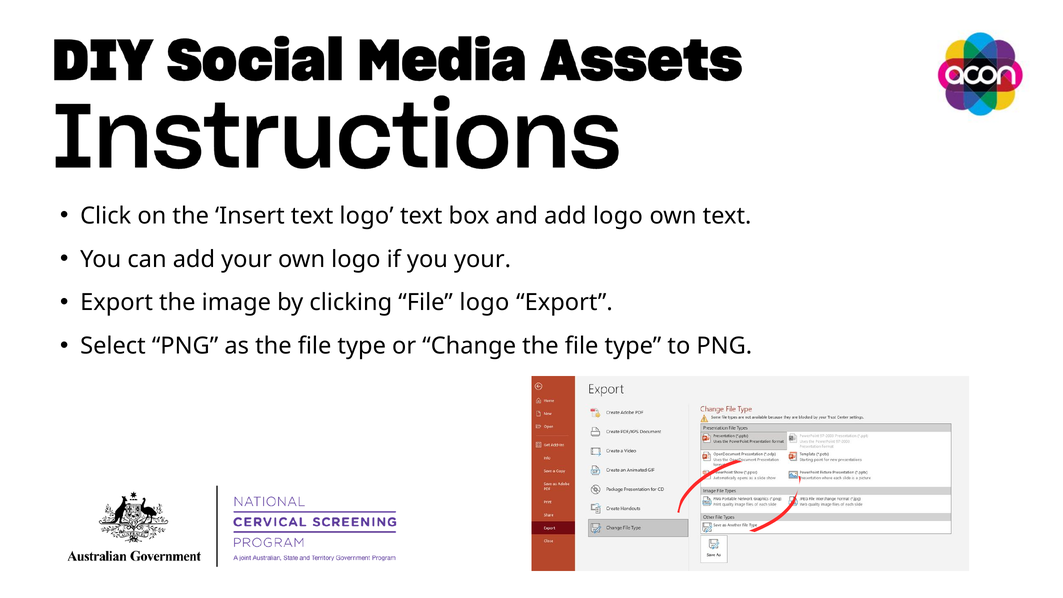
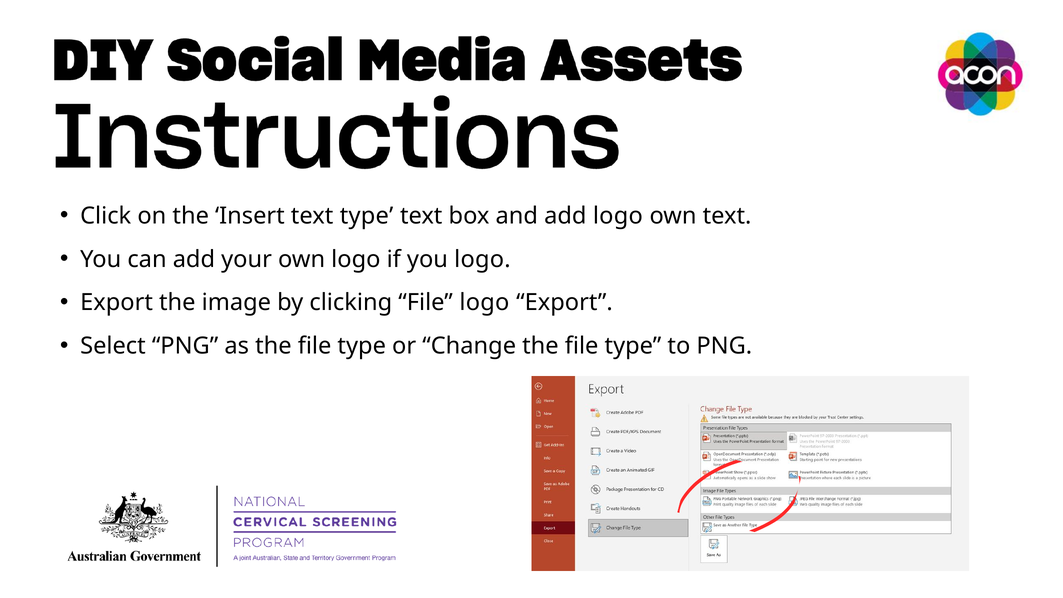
text logo: logo -> type (367, 216)
you your: your -> logo (482, 259)
